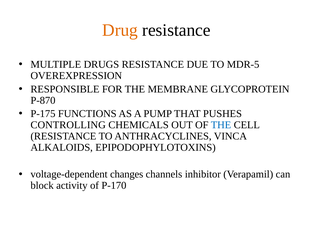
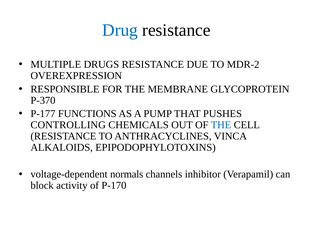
Drug colour: orange -> blue (120, 30)
MDR-5: MDR-5 -> MDR-2 (243, 64)
P-870: P-870 -> P-370 (43, 100)
P-175: P-175 -> P-177 (43, 114)
changes: changes -> normals (127, 174)
